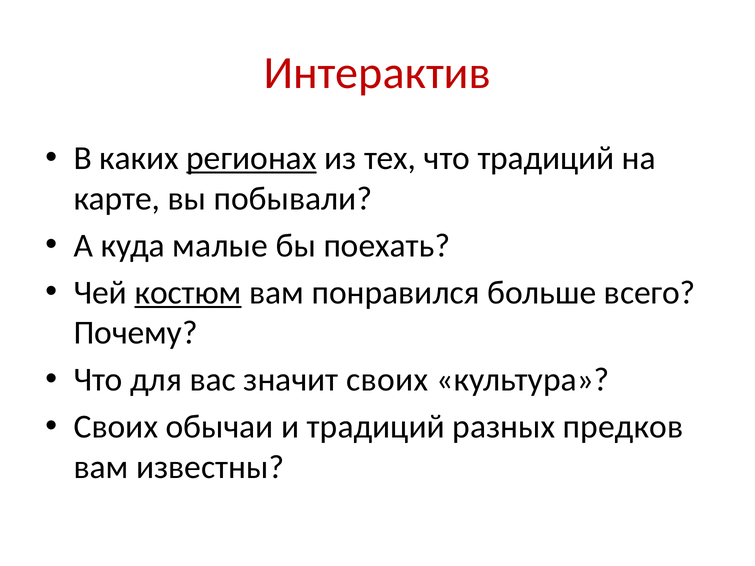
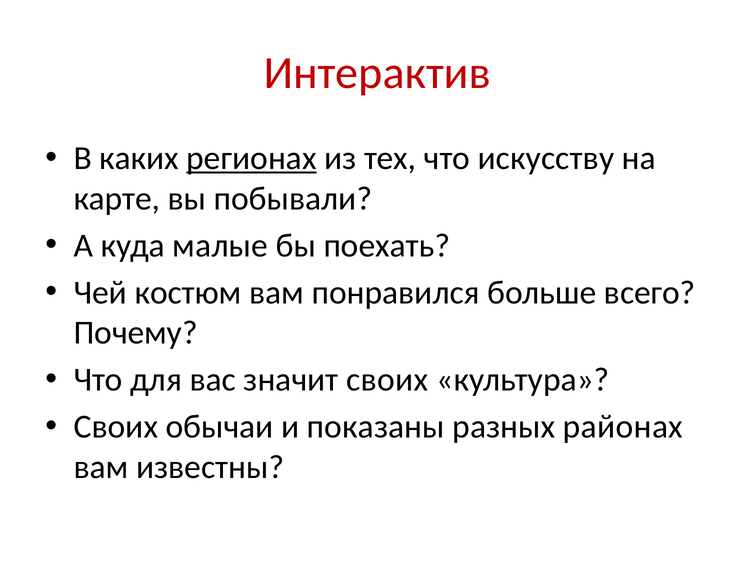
что традиций: традиций -> искусству (546, 158)
костюм underline: present -> none (188, 293)
и традиций: традиций -> показаны (376, 427)
предков: предков -> районах (623, 427)
